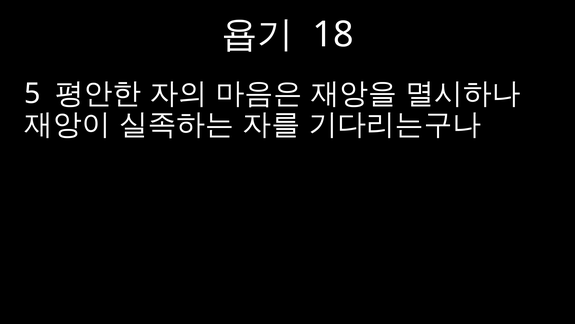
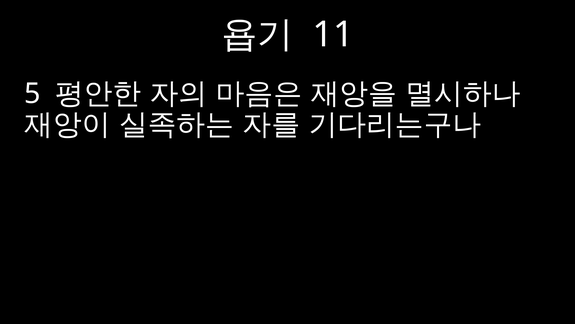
18: 18 -> 11 (333, 35)
